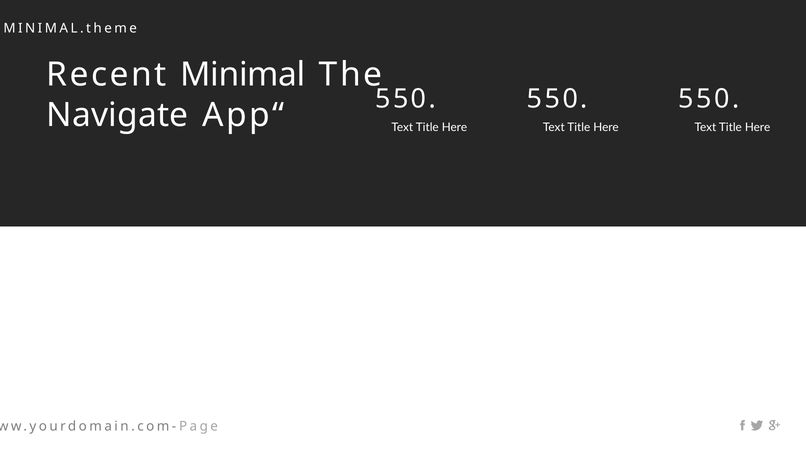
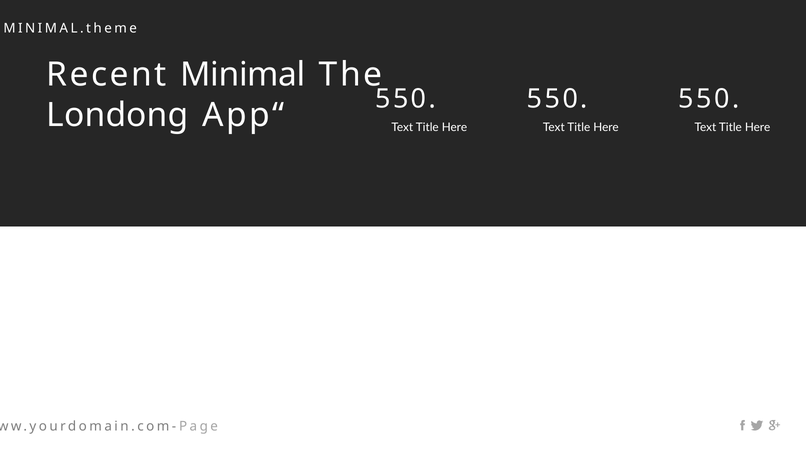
Navigate: Navigate -> Londong (117, 115)
